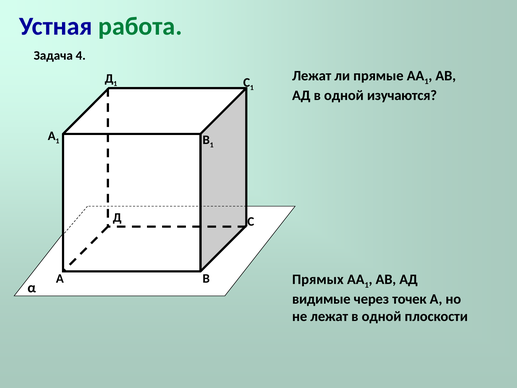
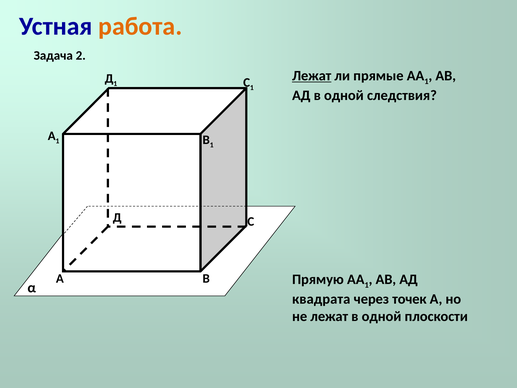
работа colour: green -> orange (140, 26)
4: 4 -> 2 (81, 56)
Лежат underline: none -> present (312, 76)
изучаются: изучаются -> следствия (402, 95)
Прямых: Прямых -> Прямую (318, 279)
видимые: видимые -> квадрата (321, 299)
